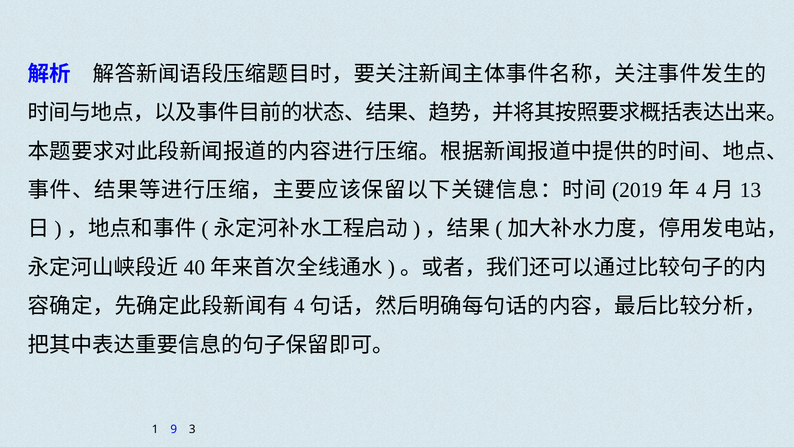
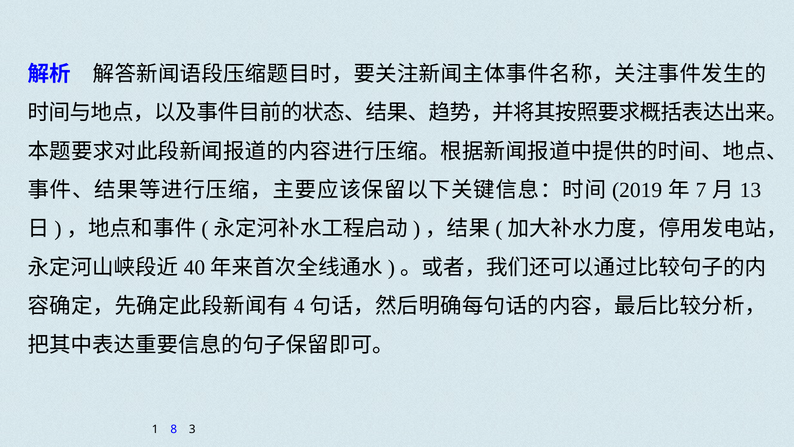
4: 4 -> 7 (701, 190)
9: 9 -> 8 (174, 429)
